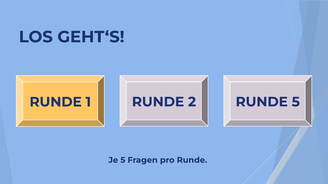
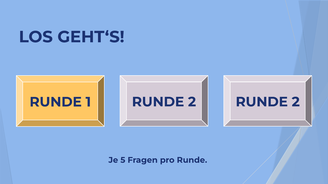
1 RUNDE 5: 5 -> 2 (296, 102)
